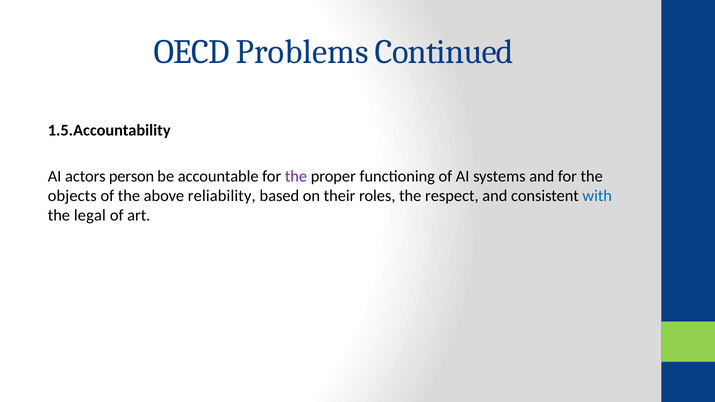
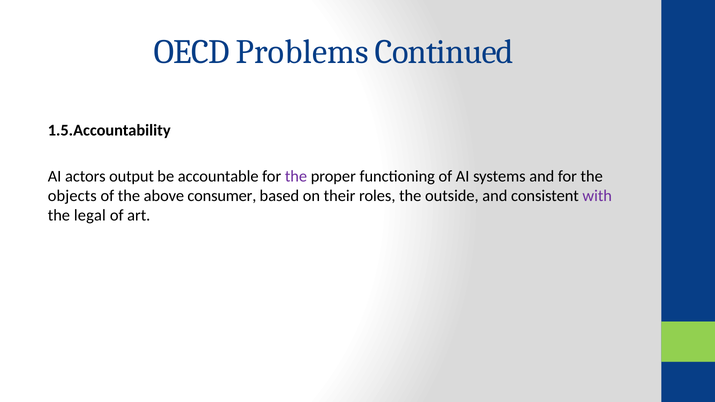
person: person -> output (132, 176)
reliability: reliability -> consumer (222, 196)
respect: respect -> outside (452, 196)
with colour: blue -> purple (597, 196)
